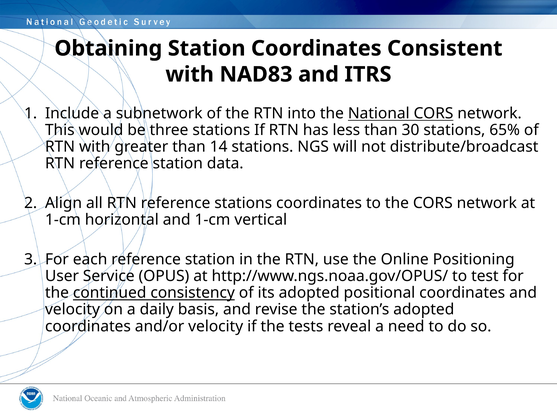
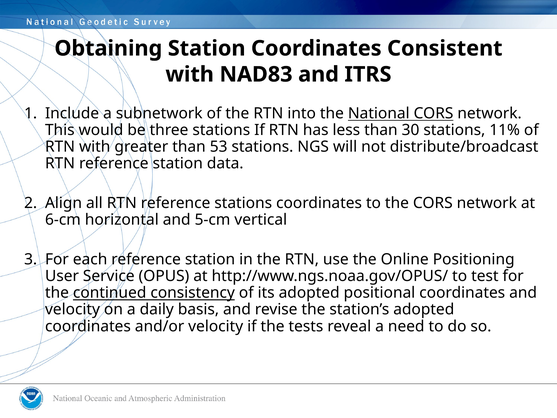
65%: 65% -> 11% (505, 130)
14: 14 -> 53 (219, 147)
1-cm: 1-cm -> 6-cm (63, 220)
and 1-cm: 1-cm -> 5-cm (212, 220)
